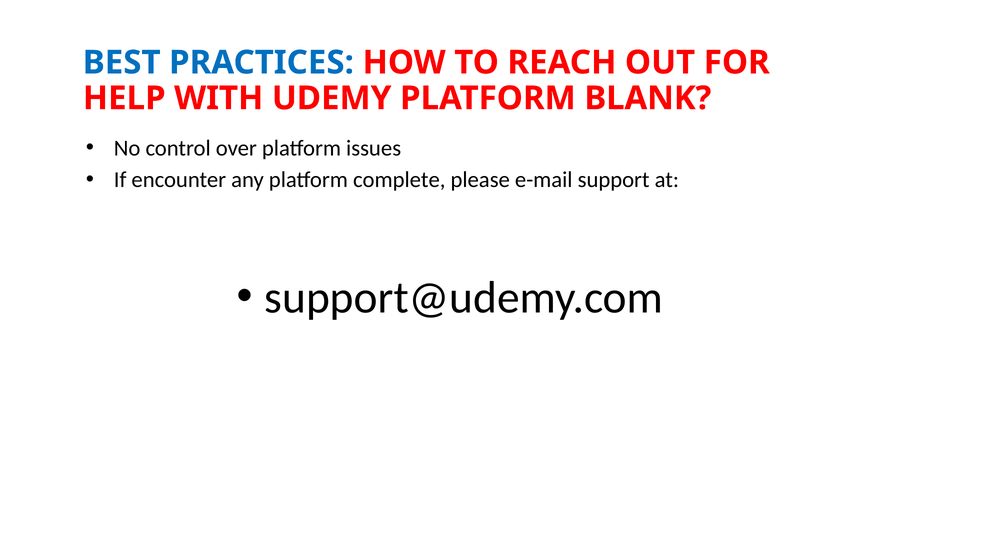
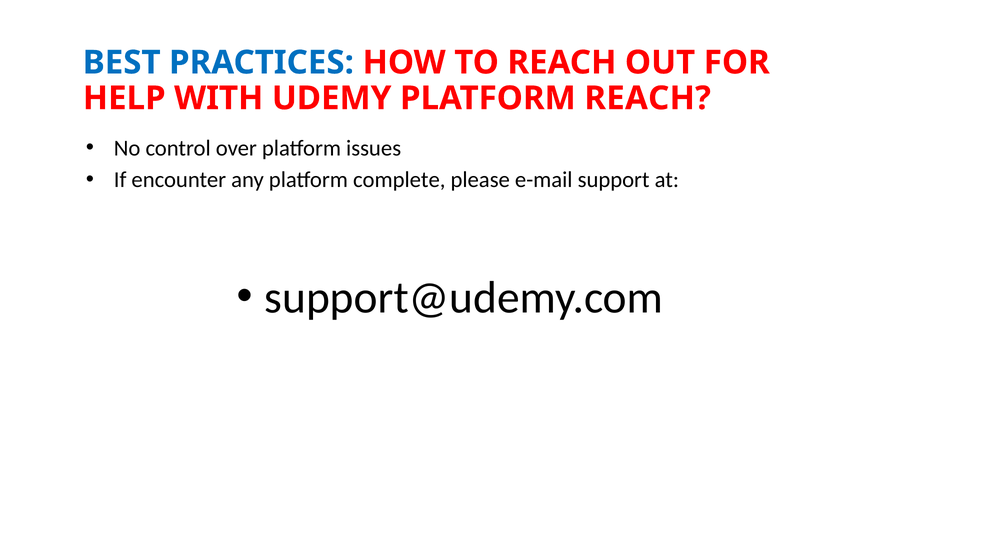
PLATFORM BLANK: BLANK -> REACH (648, 98)
